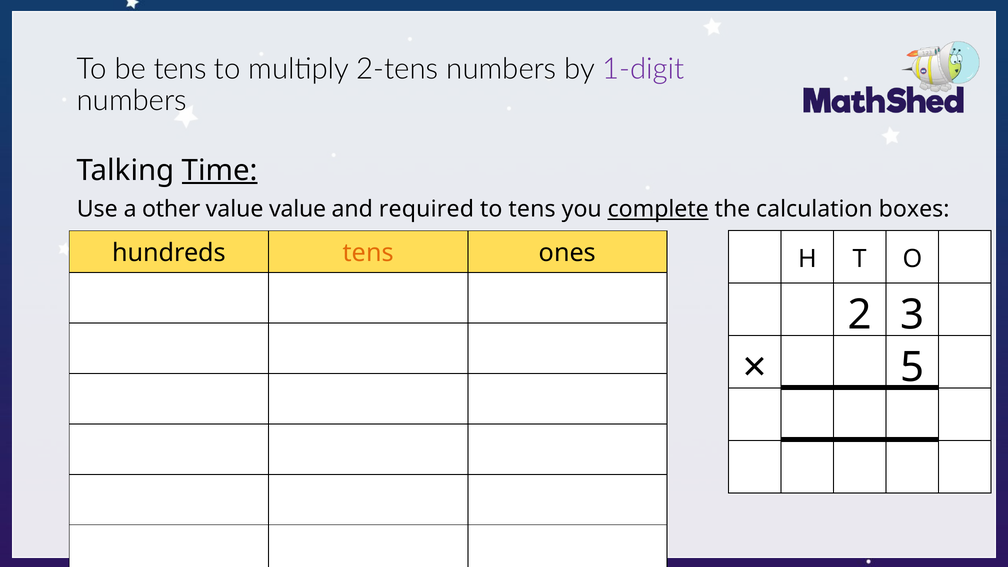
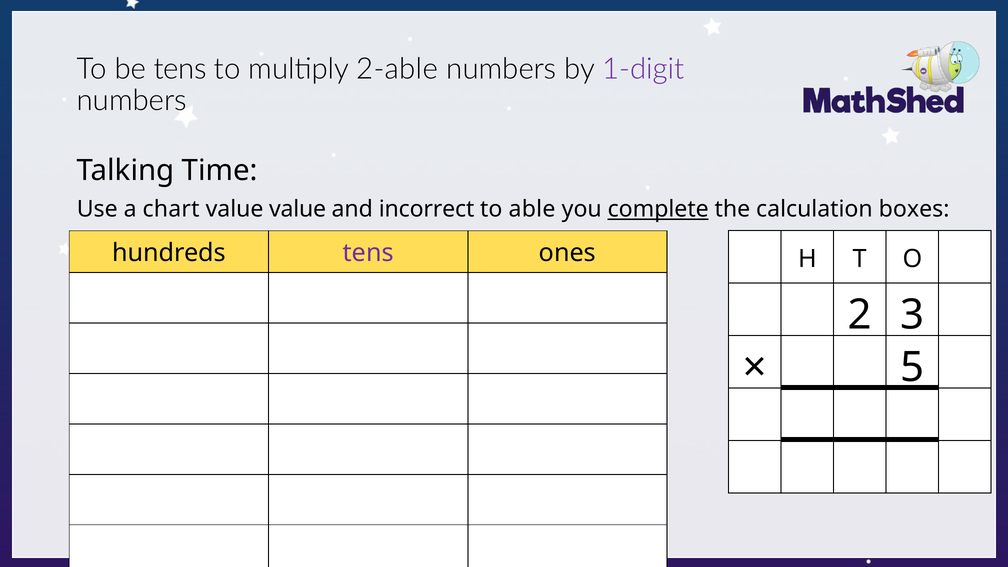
2-tens: 2-tens -> 2-able (397, 69)
Time underline: present -> none (220, 170)
other: other -> chart (171, 209)
required: required -> incorrect (427, 209)
to tens: tens -> able (532, 209)
tens colour: orange -> purple (368, 253)
